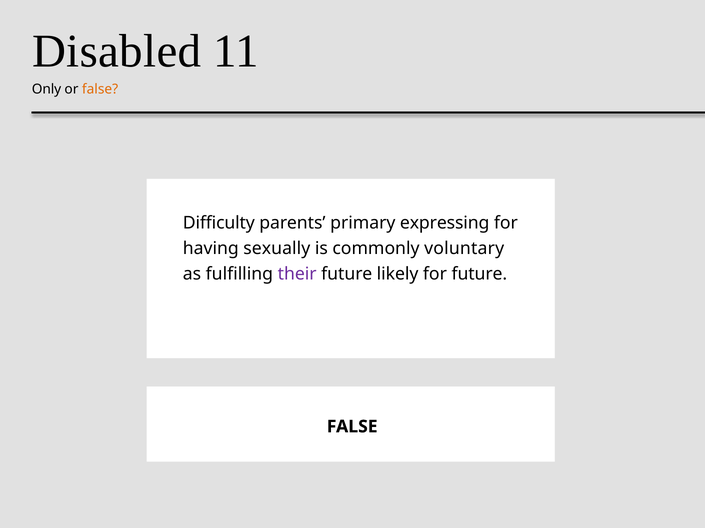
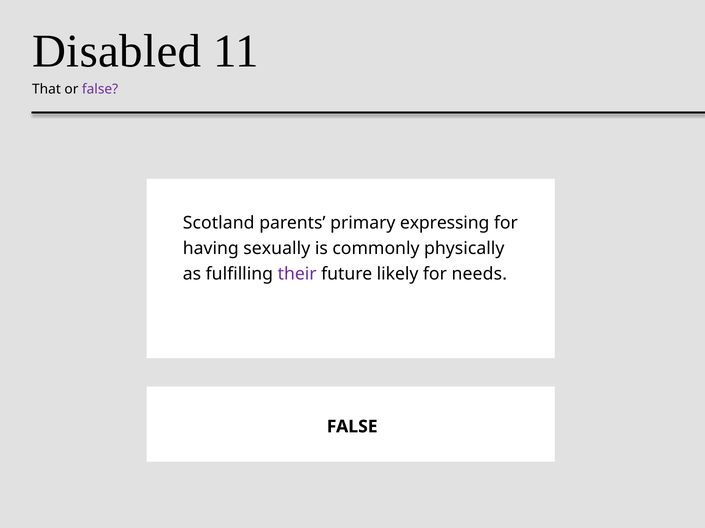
Only: Only -> That (46, 89)
false colour: orange -> purple (100, 89)
Difficulty: Difficulty -> Scotland (219, 223)
voluntary: voluntary -> physically (464, 249)
for future: future -> needs (479, 274)
